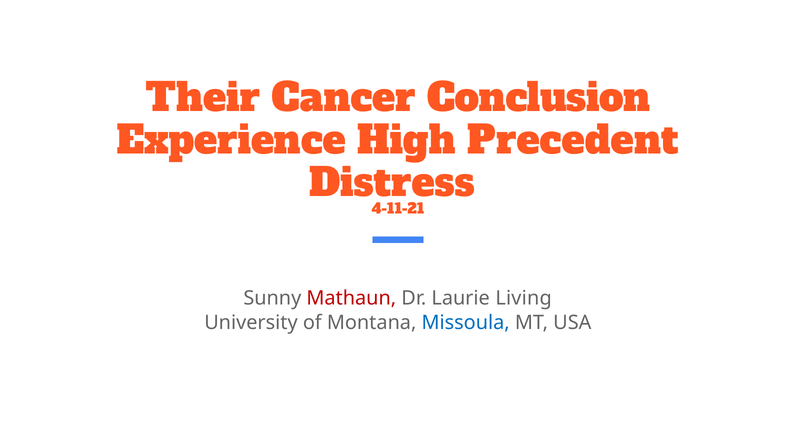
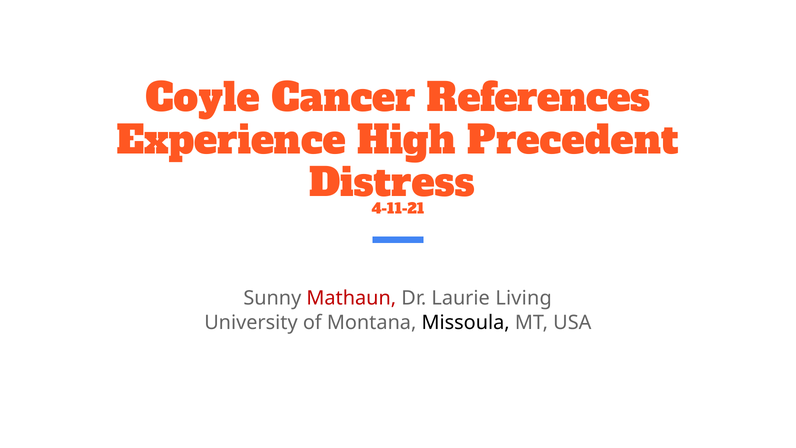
Their: Their -> Coyle (203, 99)
Conclusion: Conclusion -> References (539, 99)
Missoula colour: blue -> black (466, 323)
